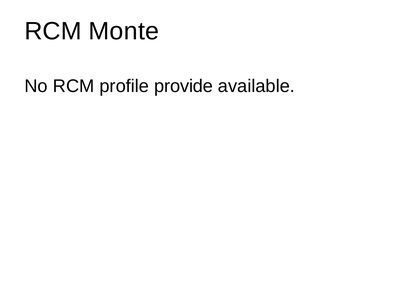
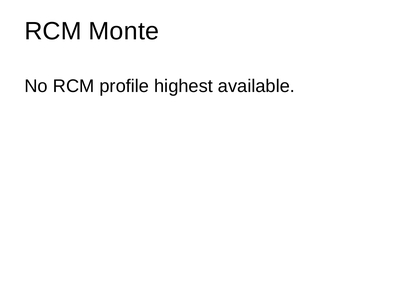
provide: provide -> highest (184, 86)
